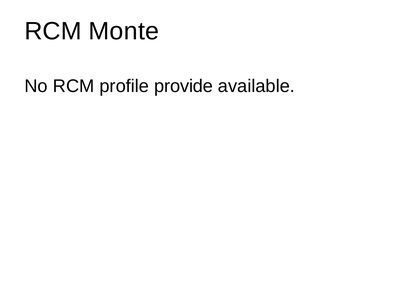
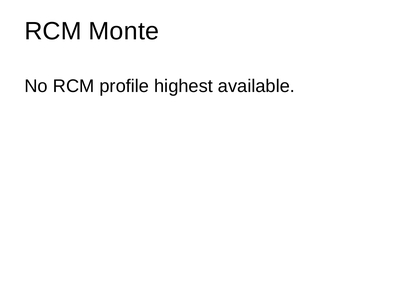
provide: provide -> highest (184, 86)
